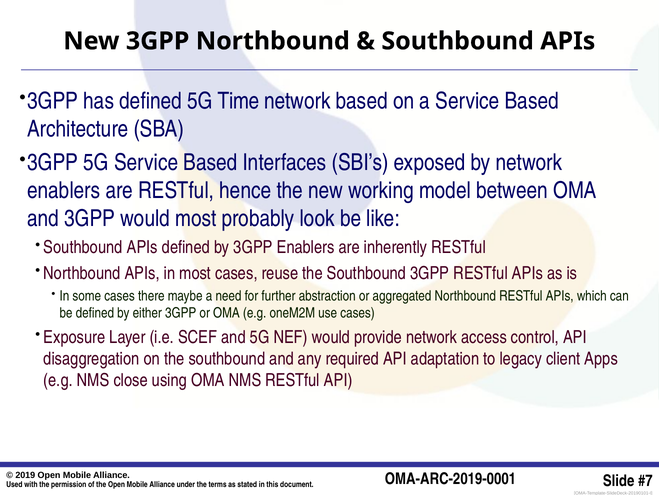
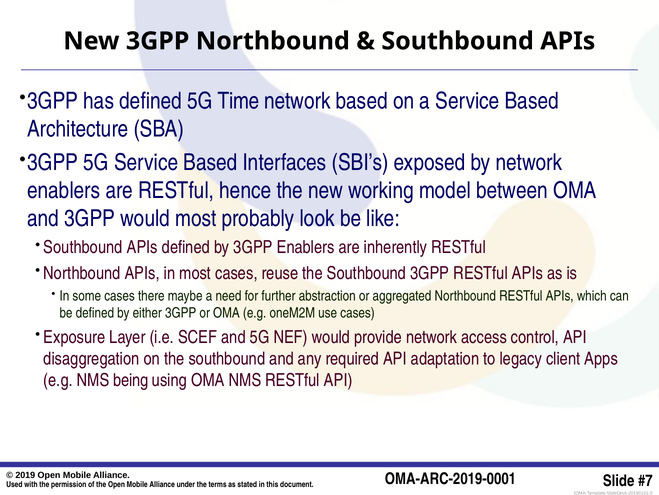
close: close -> being (131, 380)
